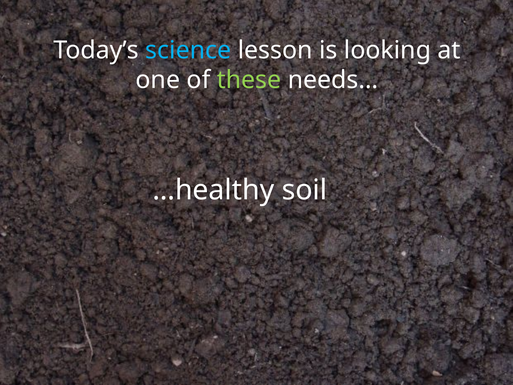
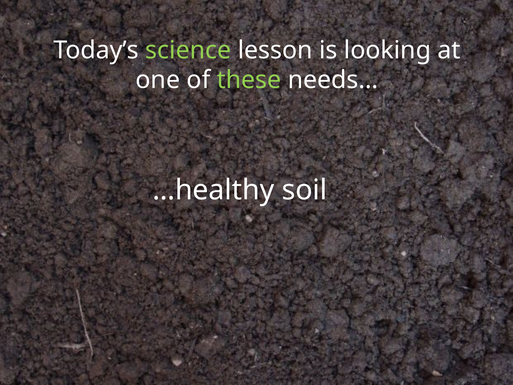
science colour: light blue -> light green (188, 50)
